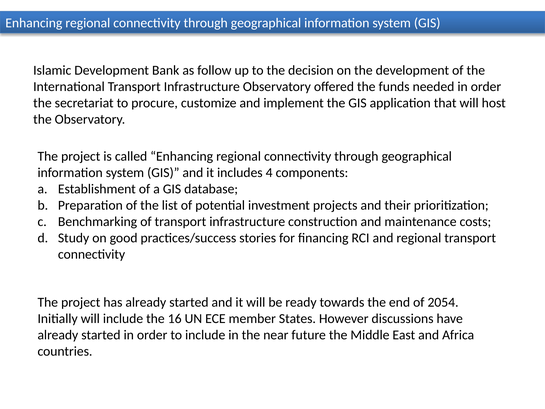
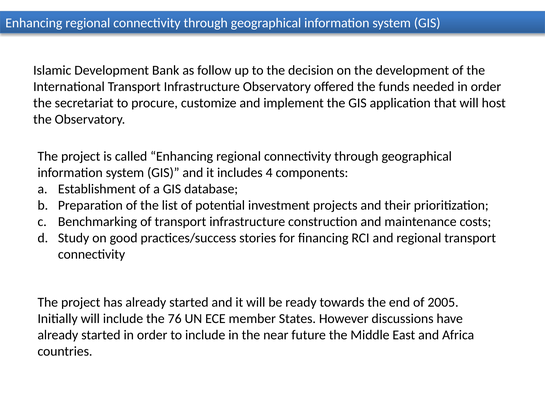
2054: 2054 -> 2005 (443, 302)
16: 16 -> 76 (175, 318)
